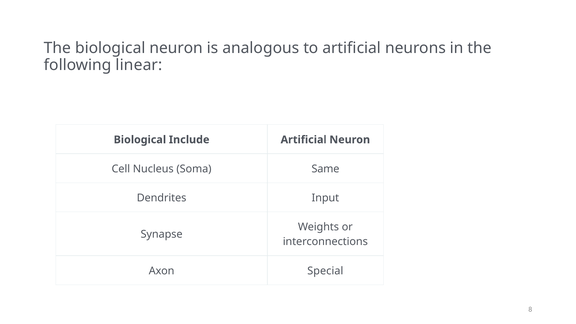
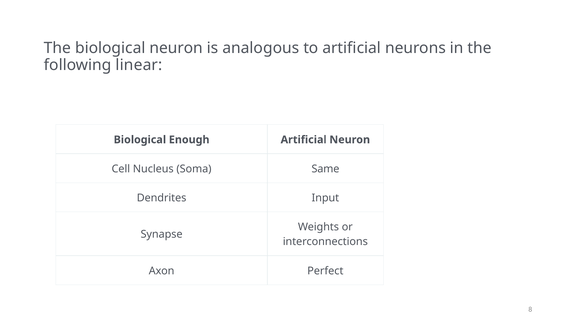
Include: Include -> Enough (189, 140)
Special: Special -> Perfect (325, 271)
